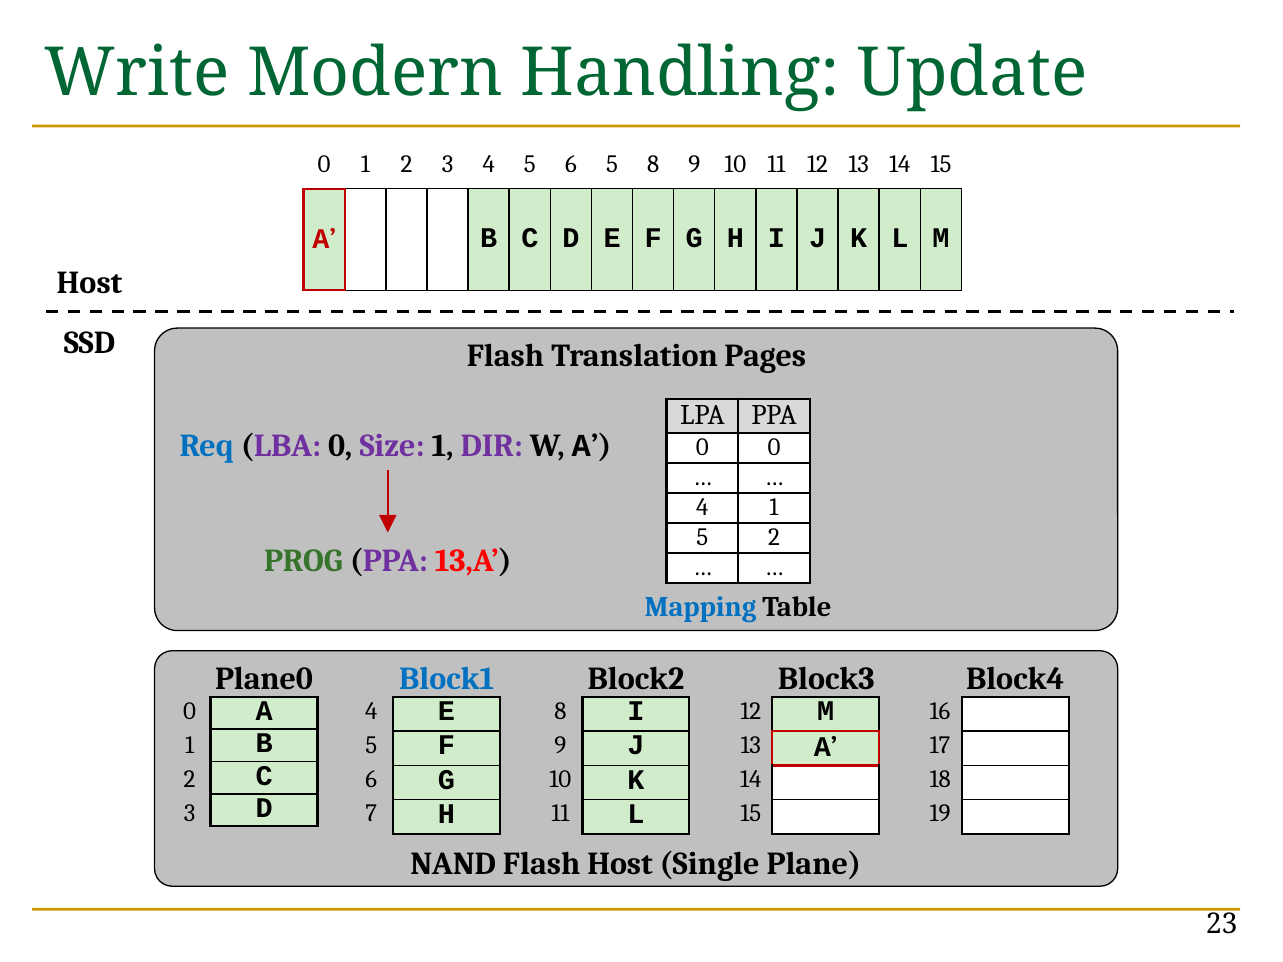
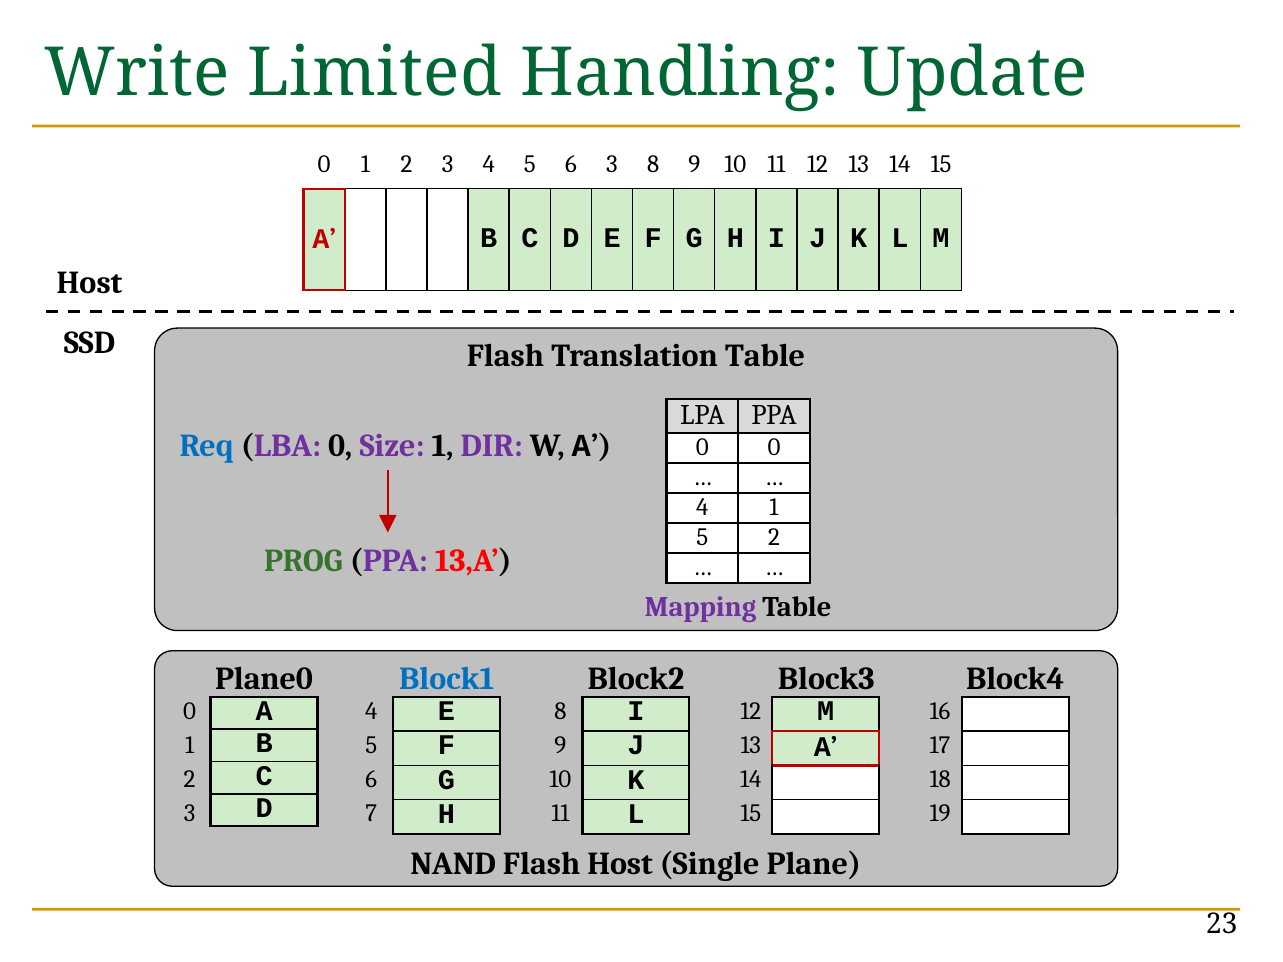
Modern: Modern -> Limited (375, 73)
6 5: 5 -> 3 (612, 165)
Translation Pages: Pages -> Table (765, 356)
Mapping colour: blue -> purple (700, 607)
